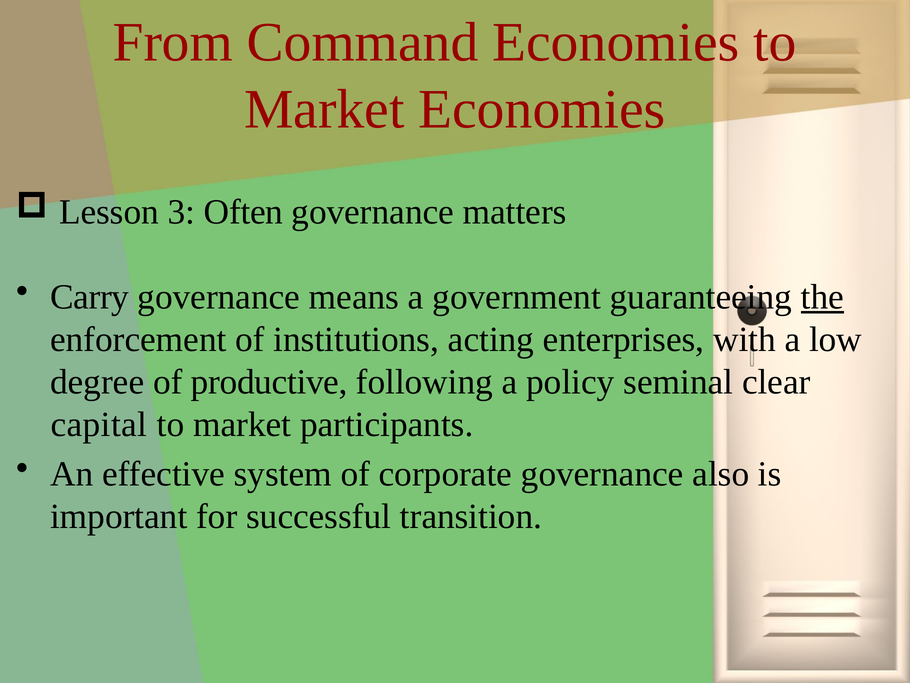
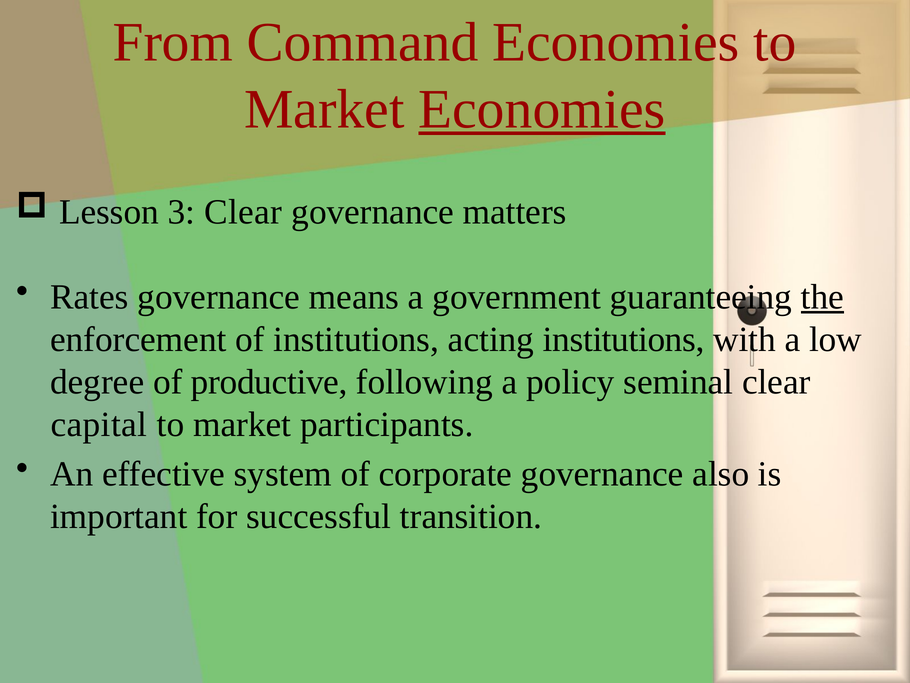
Economies underline: none -> present (542, 109)
3 Often: Often -> Clear (243, 212)
Carry: Carry -> Rates (89, 297)
acting enterprises: enterprises -> institutions (624, 339)
